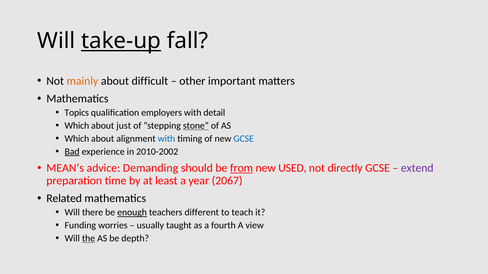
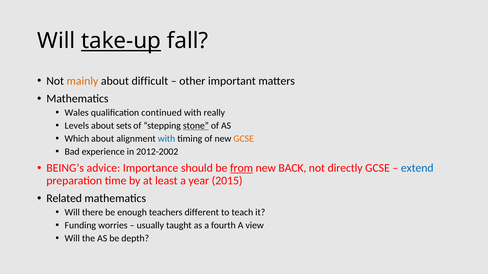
Topics: Topics -> Wales (77, 113)
employers: employers -> continued (162, 113)
detail: detail -> really (214, 113)
Which: Which -> Levels (77, 126)
just: just -> sets (124, 126)
GCSE colour: blue -> orange (244, 139)
Bad underline: present -> none (72, 152)
2010-2002: 2010-2002 -> 2012-2002 (157, 152)
MEAN’s: MEAN’s -> BEING’s (65, 168)
Demanding: Demanding -> Importance (151, 168)
USED: USED -> BACK (292, 168)
extend colour: purple -> blue (417, 168)
2067: 2067 -> 2015 (227, 181)
enough underline: present -> none (132, 213)
the underline: present -> none (89, 239)
